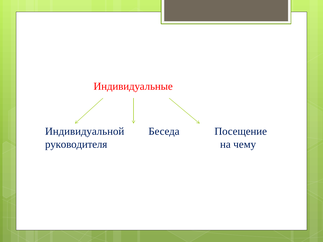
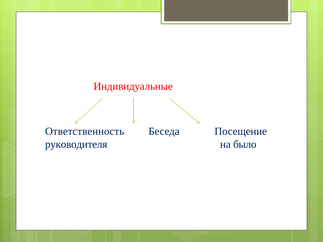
Индивидуальной: Индивидуальной -> Ответственность (85, 132)
чему: чему -> было (245, 144)
